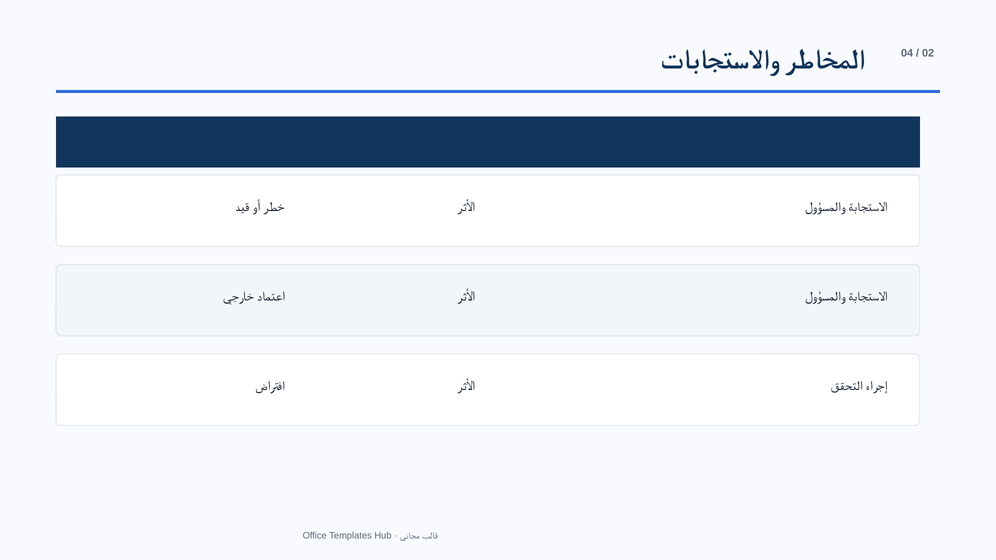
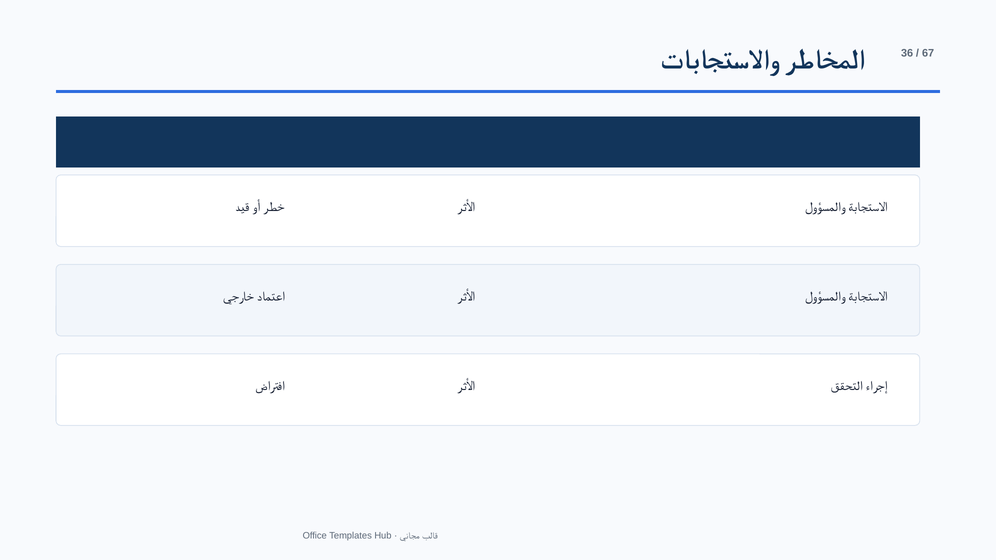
04: 04 -> 36 (907, 53)
02: 02 -> 67 (928, 53)
